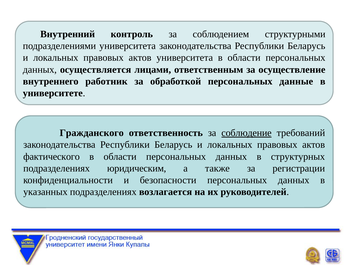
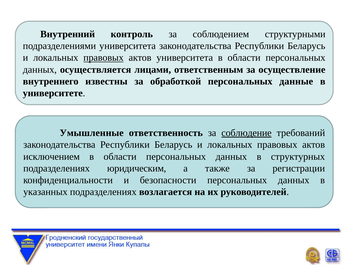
правовых underline: none -> present (103, 58)
работник: работник -> известны (106, 81)
Гражданского: Гражданского -> Умышленные (92, 133)
фактического: фактического -> исключением (52, 157)
